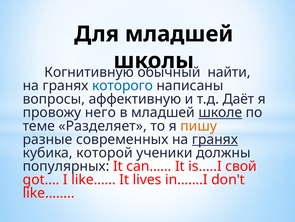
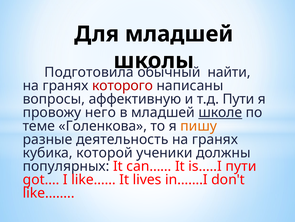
Когнитивную: Когнитивную -> Подготовила (89, 72)
которого colour: blue -> red (123, 85)
т.д Даёт: Даёт -> Пути (238, 99)
Разделяет: Разделяет -> Голенкова (103, 126)
современных: современных -> деятельность (122, 139)
гранях underline: present -> none (215, 139)
is…..I свой: свой -> пути (241, 166)
